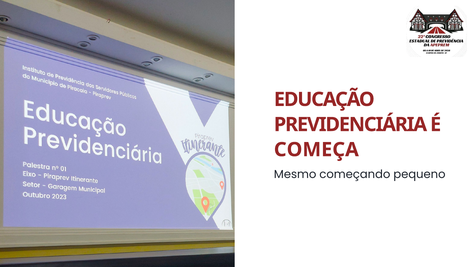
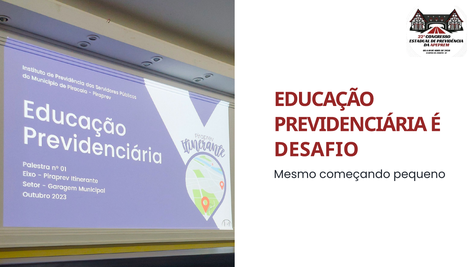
COMEÇA: COMEÇA -> DESAFIO (316, 150)
